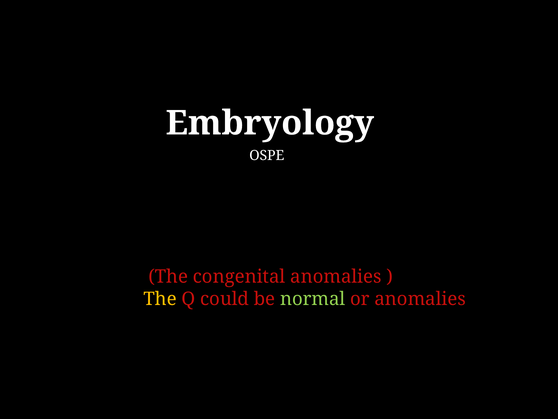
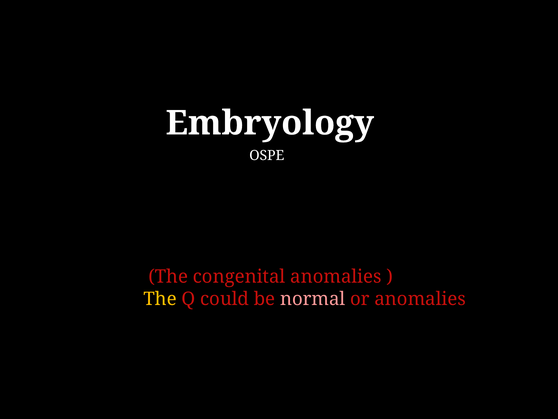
normal colour: light green -> pink (313, 299)
